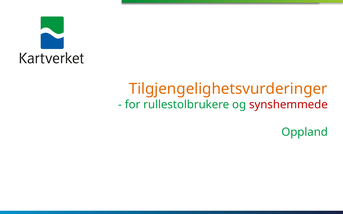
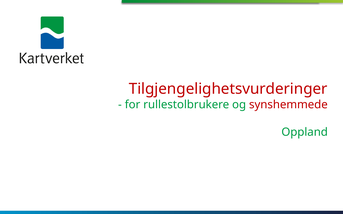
Tilgjengelighetsvurderinger colour: orange -> red (228, 89)
